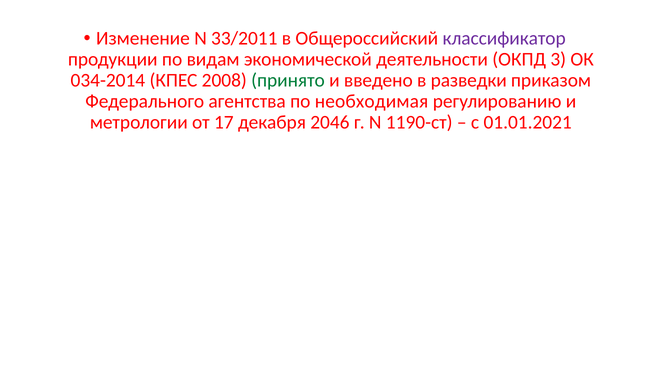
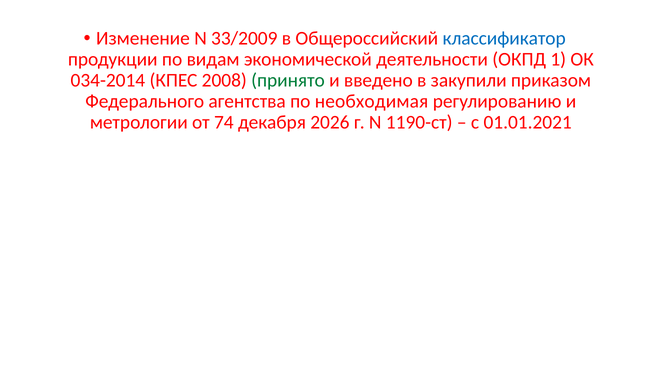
33/2011: 33/2011 -> 33/2009 (244, 38)
классификатор colour: purple -> blue (504, 38)
3: 3 -> 1 (558, 59)
разведки: разведки -> закупили (469, 80)
17: 17 -> 74 (224, 122)
2046: 2046 -> 2026 (330, 122)
